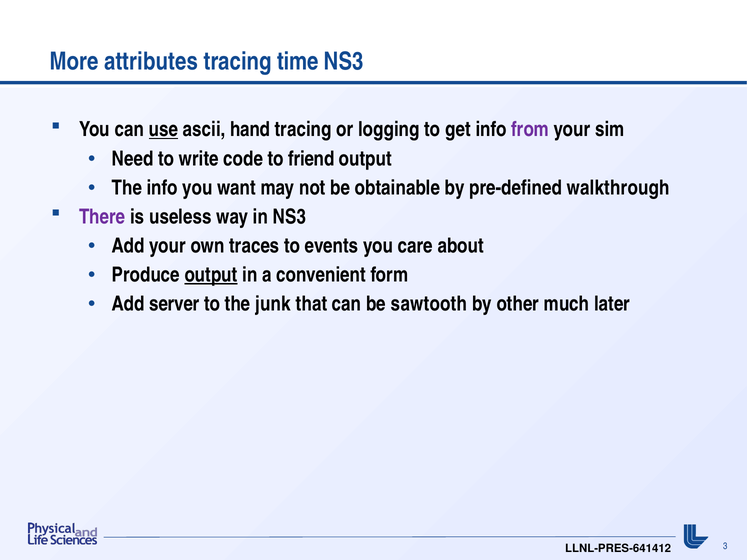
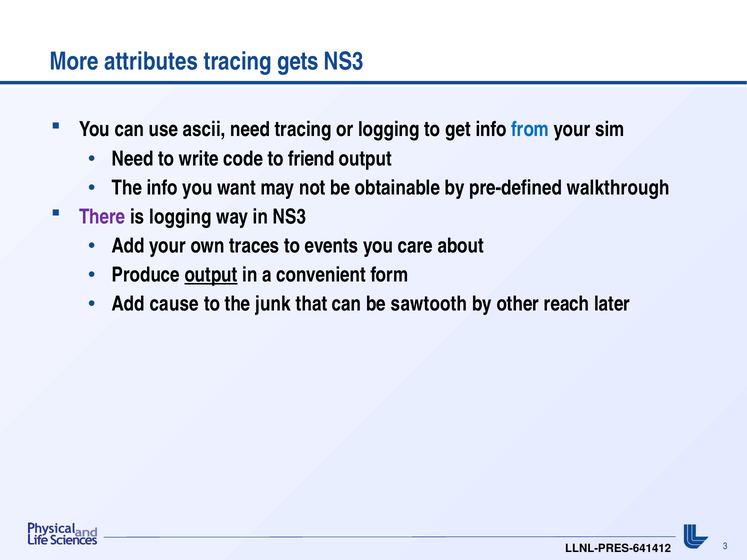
time: time -> gets (298, 62)
use underline: present -> none (163, 130)
ascii hand: hand -> need (250, 130)
from colour: purple -> blue (530, 130)
is useless: useless -> logging (180, 217)
server: server -> cause (174, 304)
much: much -> reach (567, 304)
